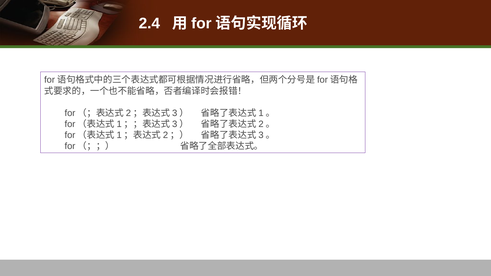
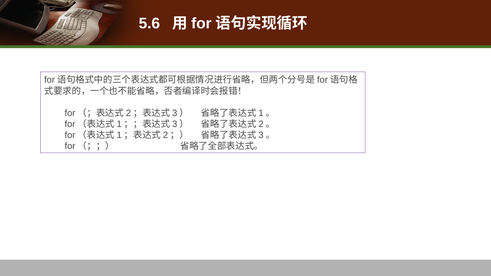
2.4: 2.4 -> 5.6 (149, 23)
